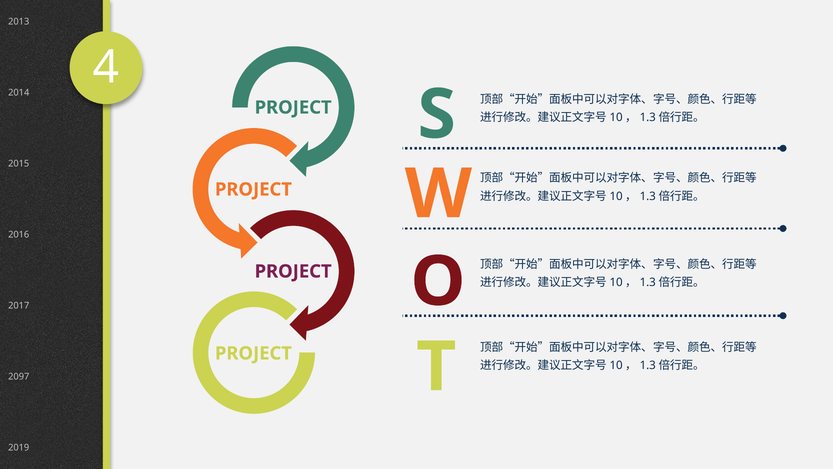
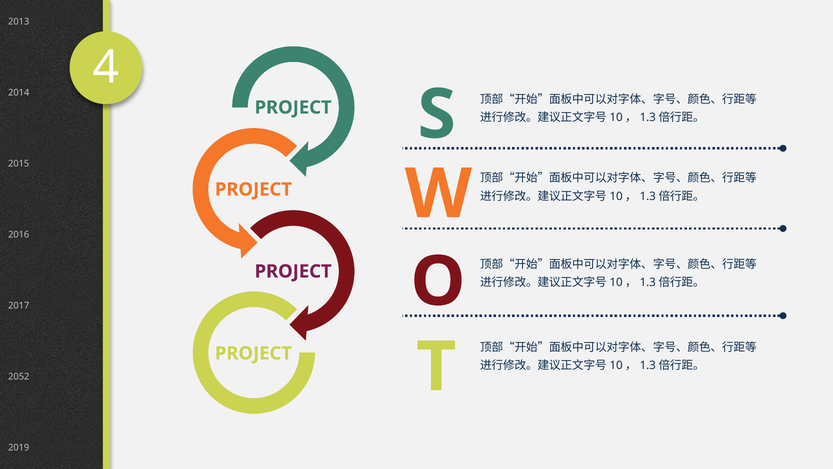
2097: 2097 -> 2052 (19, 376)
